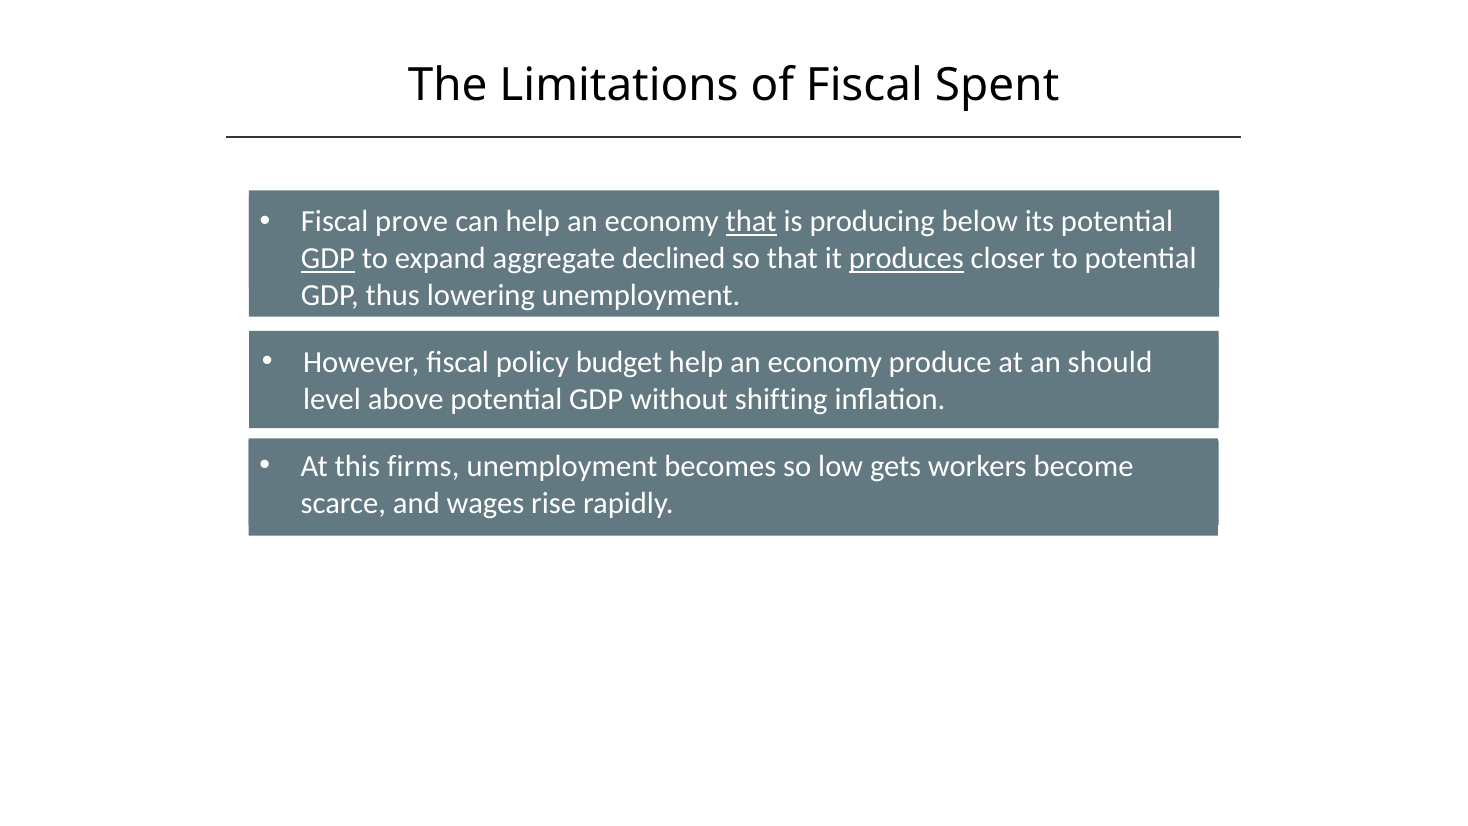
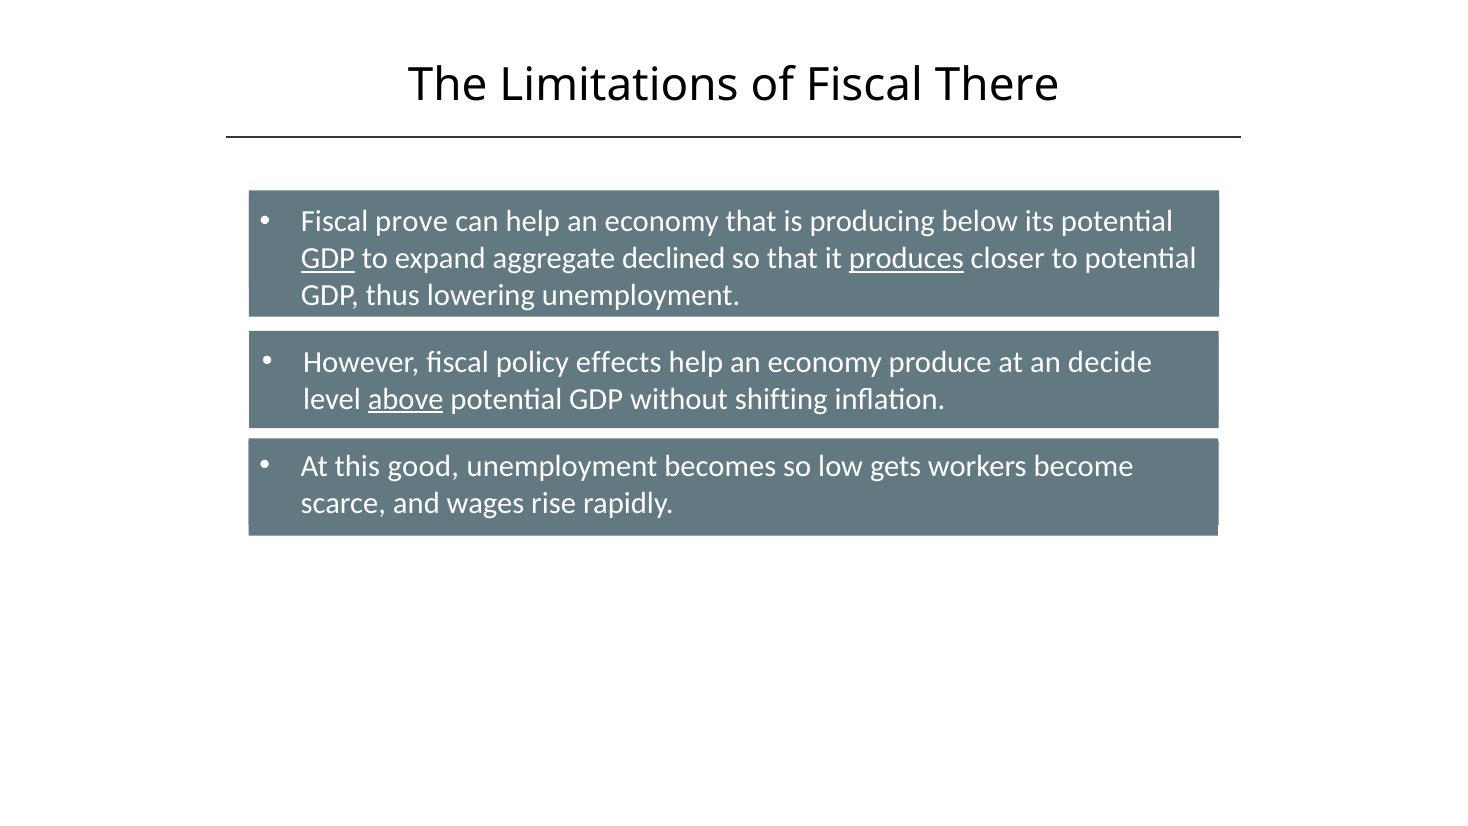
Spent: Spent -> There (997, 85)
that underline: present -> none (751, 222)
budget: budget -> effects (619, 362)
should: should -> decide (1110, 362)
above underline: none -> present (406, 399)
firms: firms -> good (423, 466)
